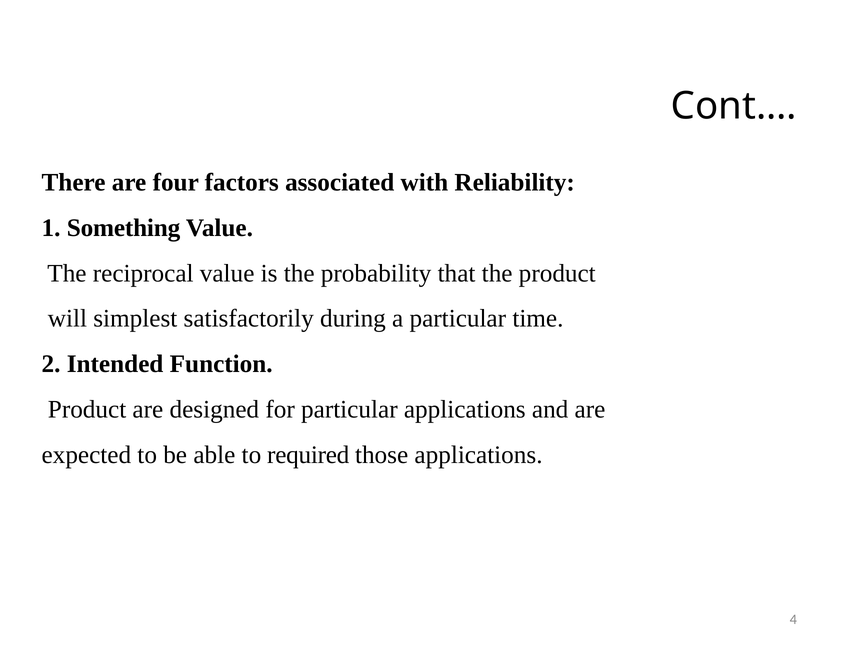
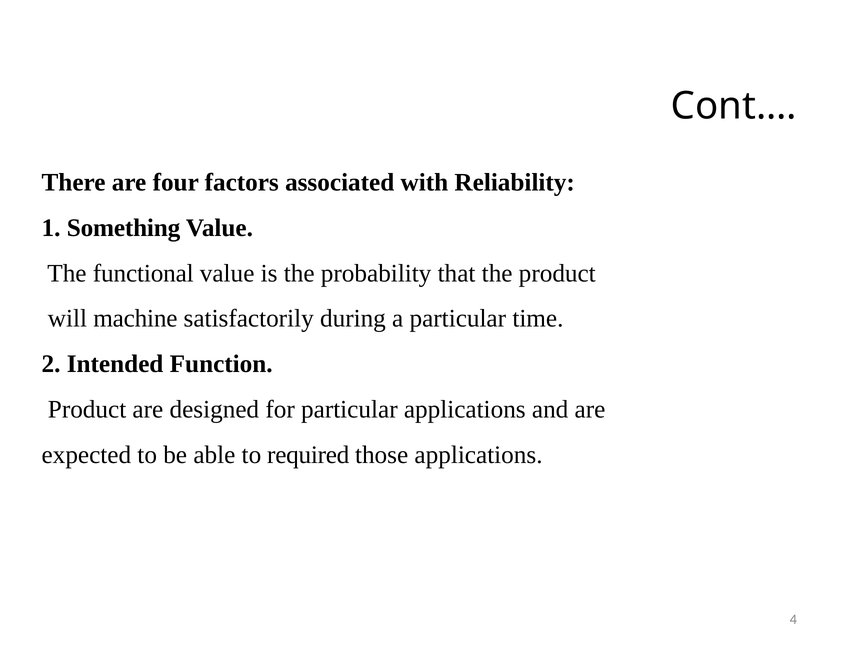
reciprocal: reciprocal -> functional (143, 273)
simplest: simplest -> machine (135, 318)
